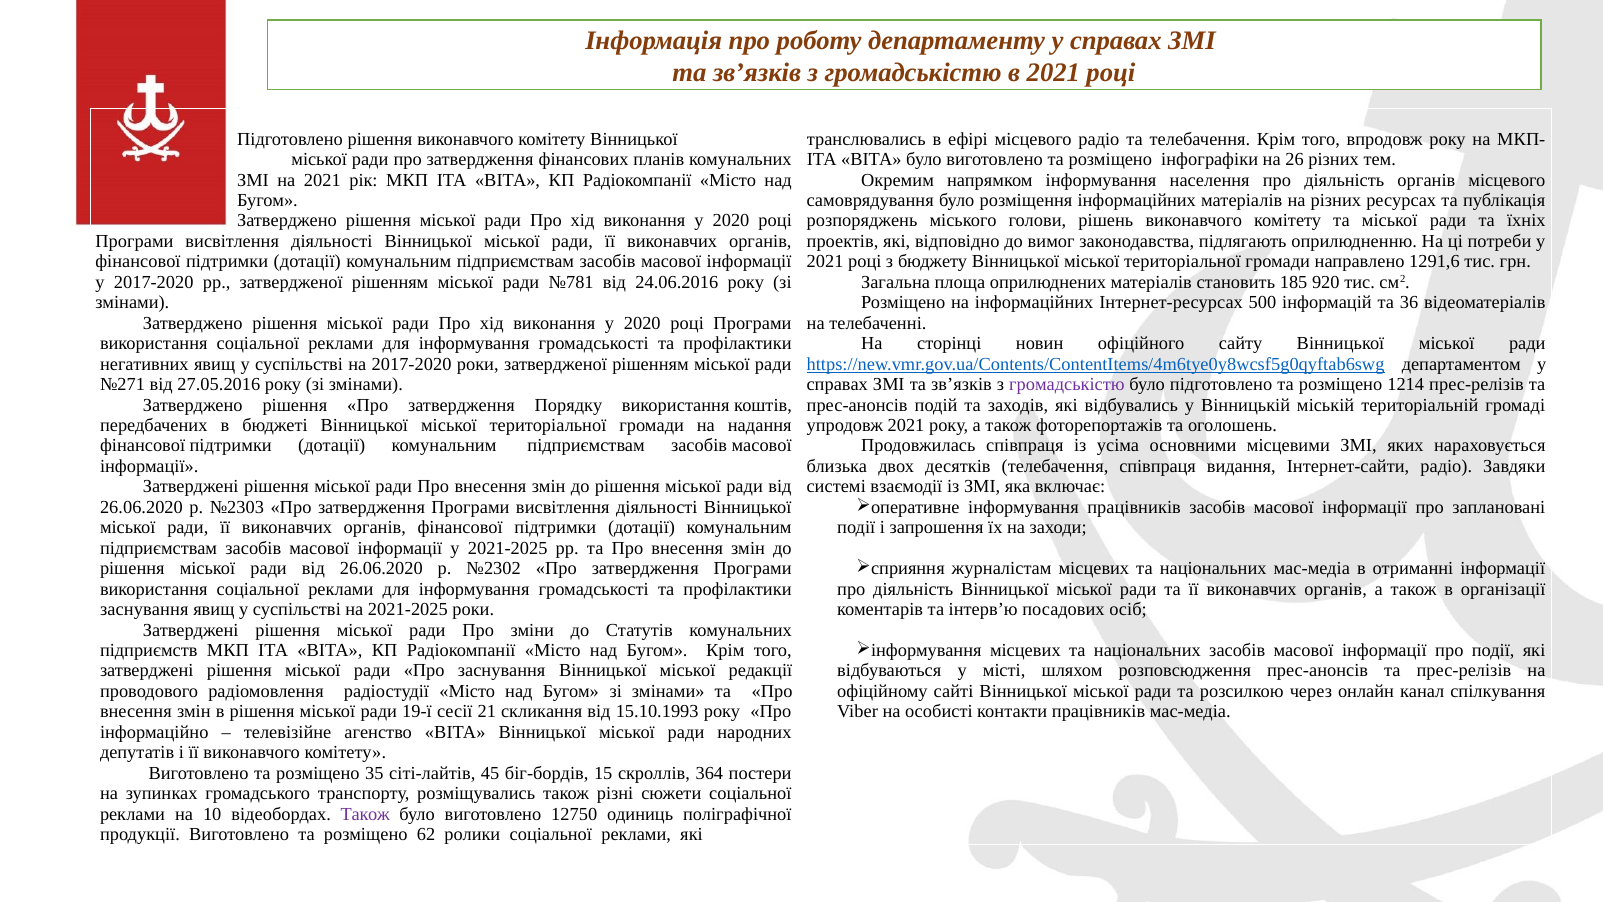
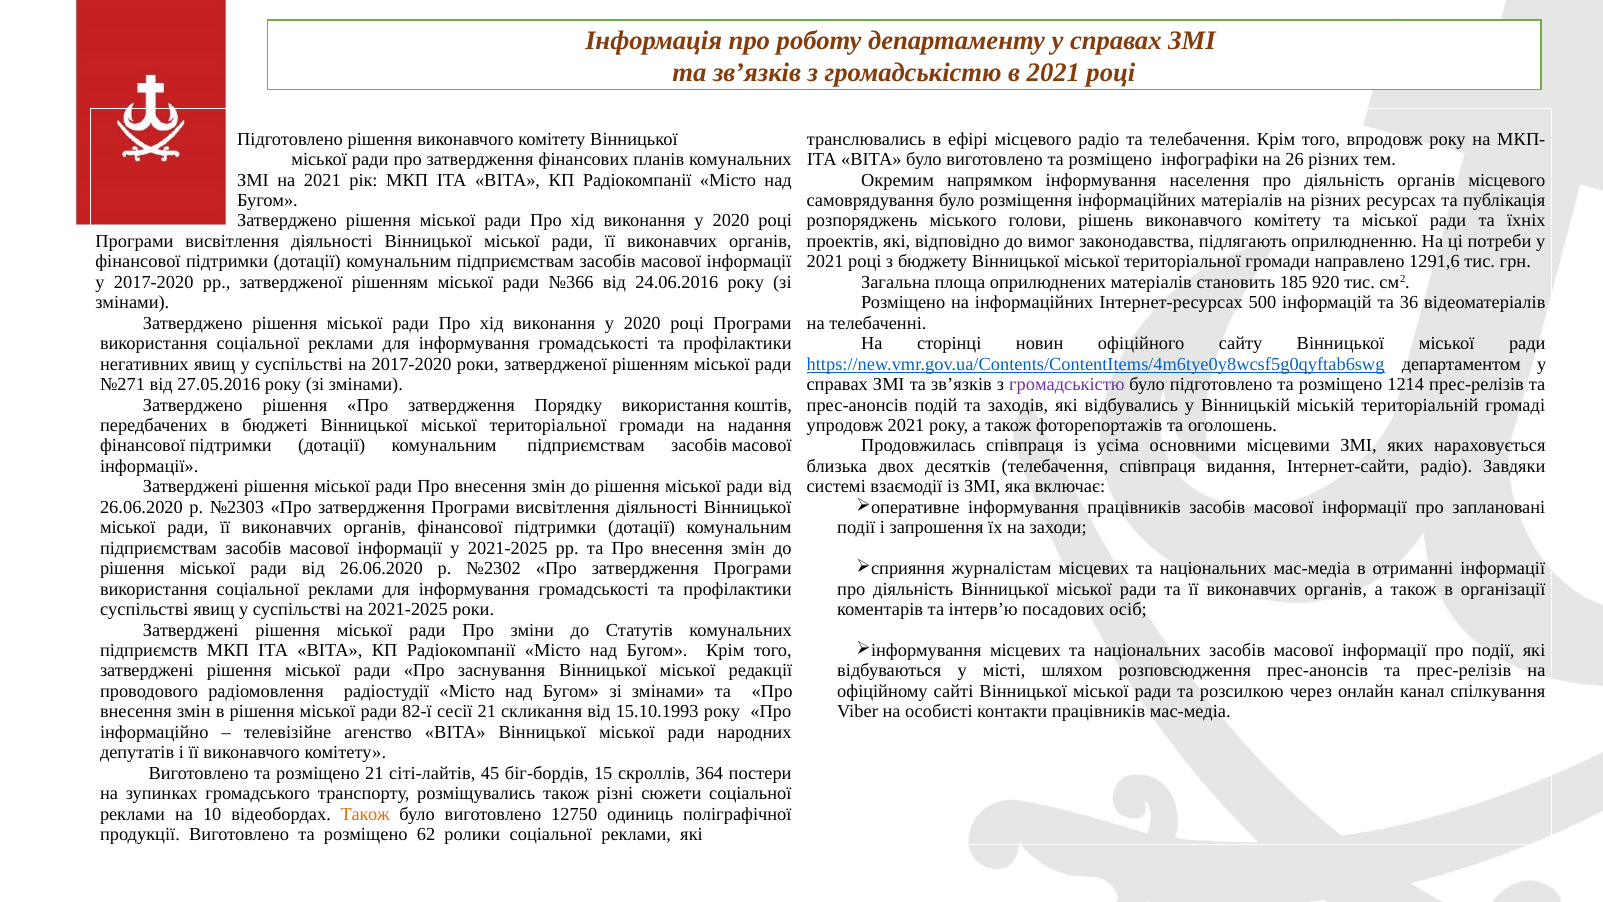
№781: №781 -> №366 (571, 282)
заснування: заснування -> суспільстві (144, 609)
19-ї: 19-ї -> 82-ї (417, 712)
розміщено 35: 35 -> 21 (374, 773)
Також colour: purple -> orange (365, 814)
